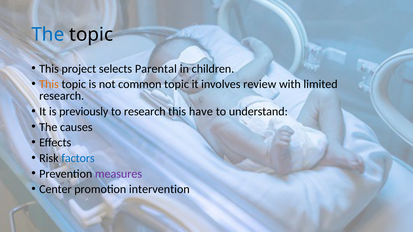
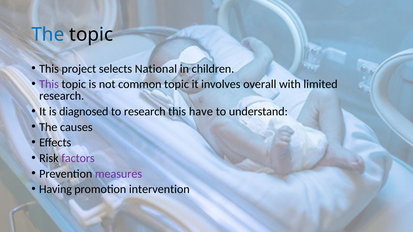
Parental: Parental -> National (156, 69)
This colour: orange -> purple (49, 84)
review: review -> overall (260, 84)
previously: previously -> diagnosed (84, 112)
factors colour: blue -> purple (78, 158)
Center: Center -> Having (55, 190)
